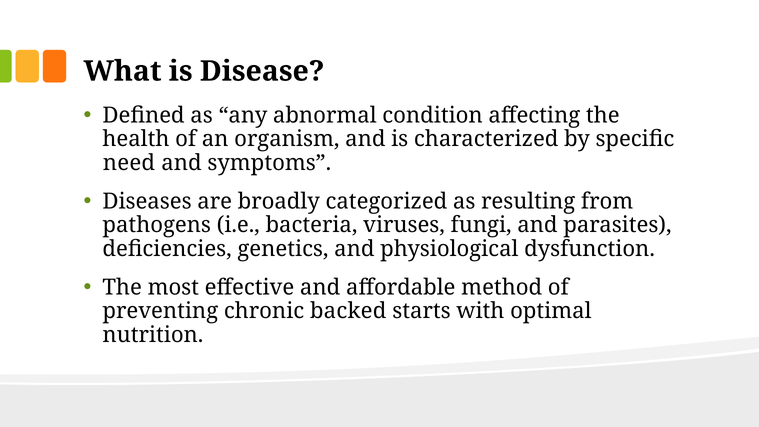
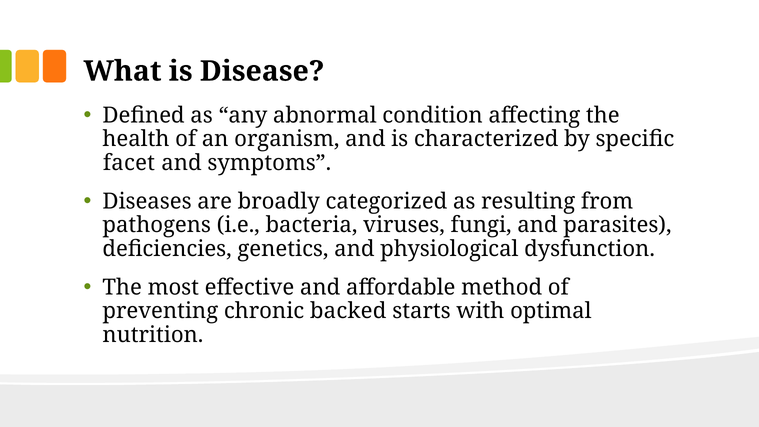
need: need -> facet (129, 163)
